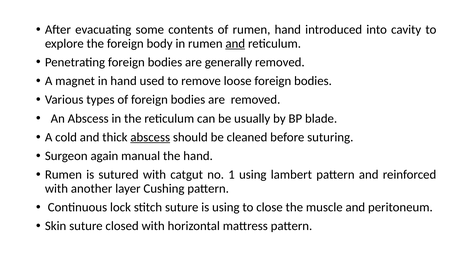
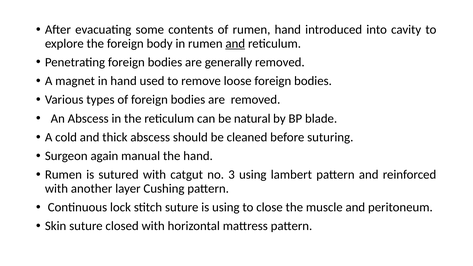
usually: usually -> natural (252, 119)
abscess underline: present -> none (150, 137)
1: 1 -> 3 (232, 175)
